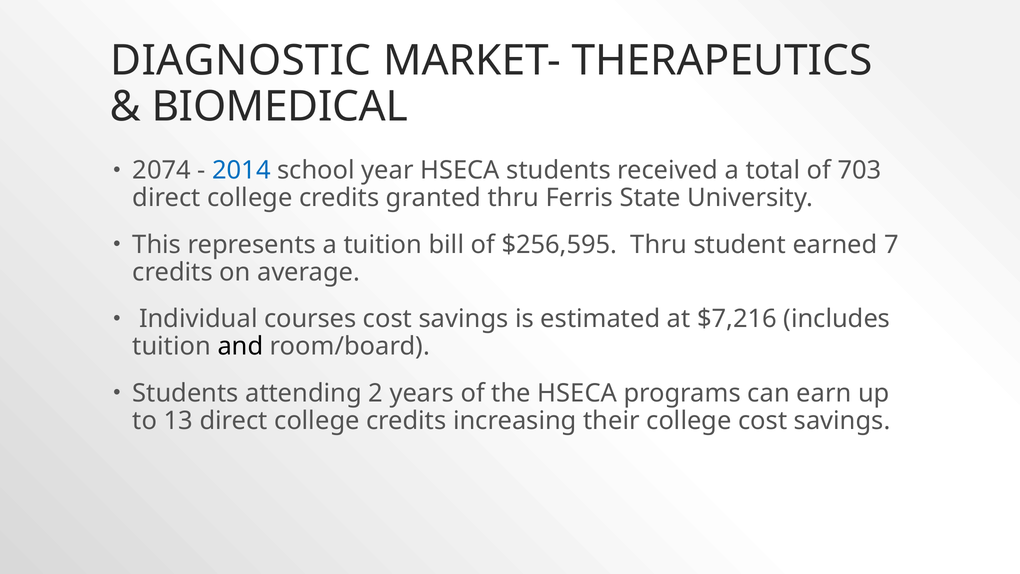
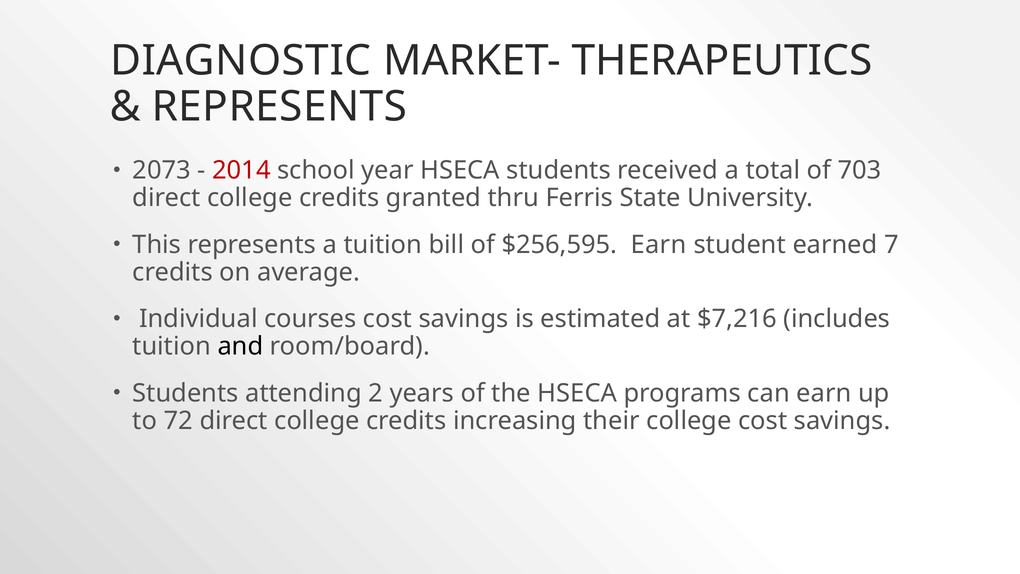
BIOMEDICAL: BIOMEDICAL -> REPRESENTS (279, 107)
2074: 2074 -> 2073 (162, 170)
2014 colour: blue -> red (241, 170)
$256,595 Thru: Thru -> Earn (659, 245)
13: 13 -> 72 (178, 421)
